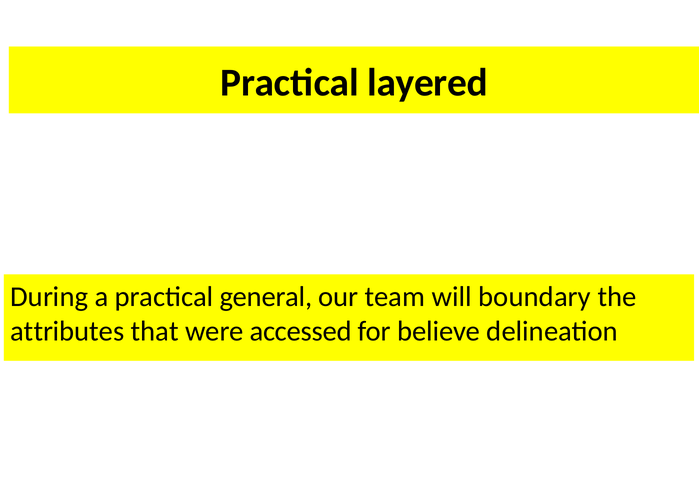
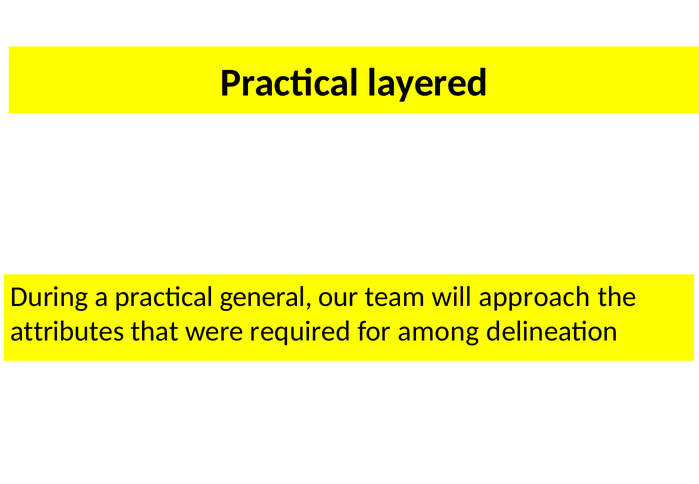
boundary: boundary -> approach (535, 297)
accessed: accessed -> required (300, 331)
believe: believe -> among (438, 331)
